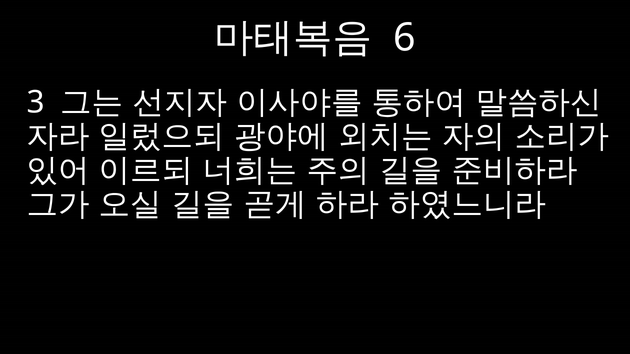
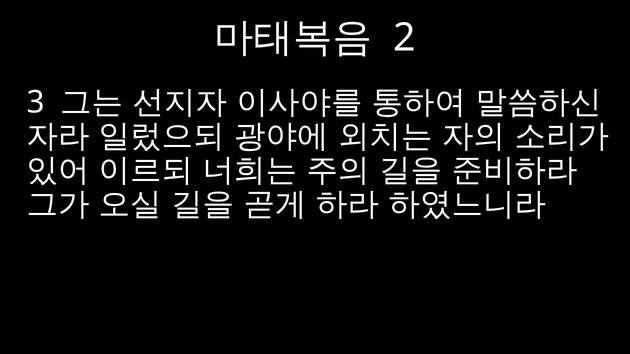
6: 6 -> 2 (404, 38)
